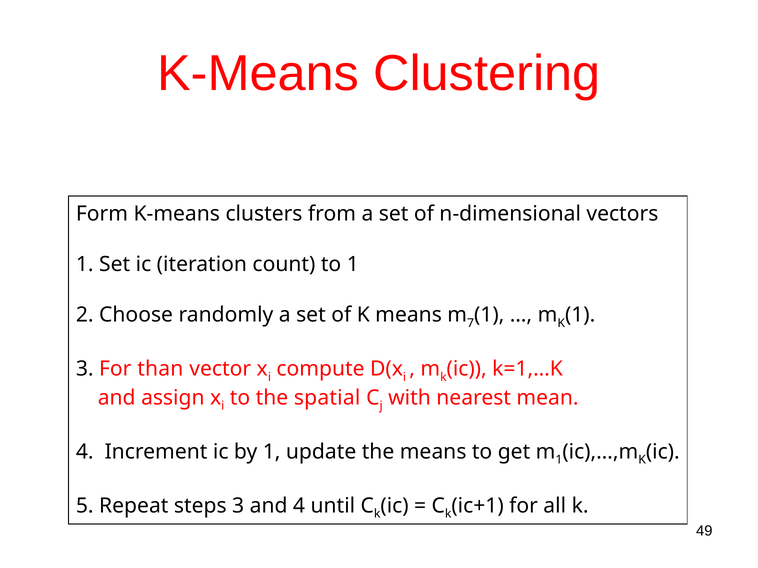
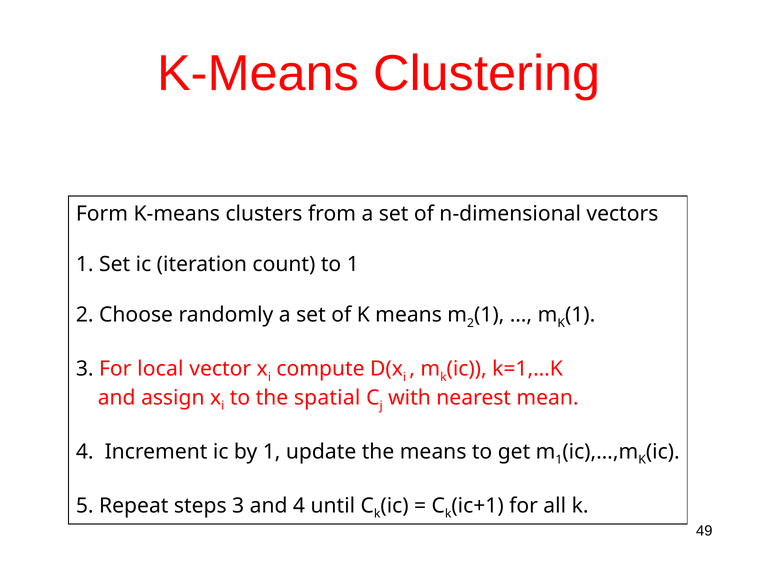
7: 7 -> 2 (471, 323)
than: than -> local (160, 369)
